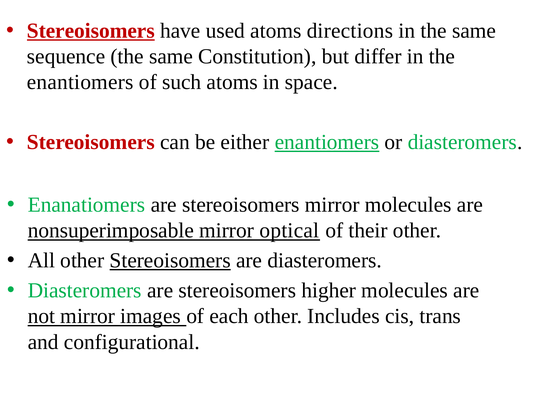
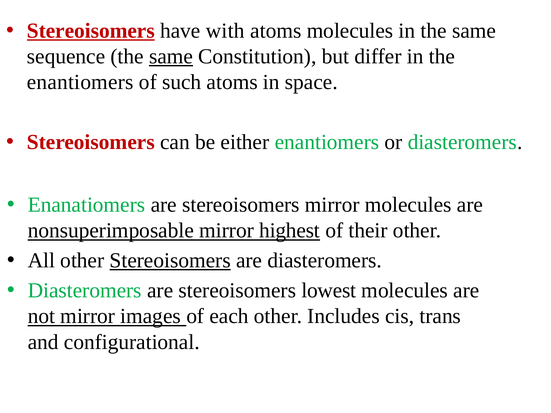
used: used -> with (225, 31)
atoms directions: directions -> molecules (350, 31)
same underline: none -> present (171, 57)
enantiomers underline: present -> none (327, 142)
optical: optical -> highest (290, 231)
higher: higher -> lowest (329, 291)
